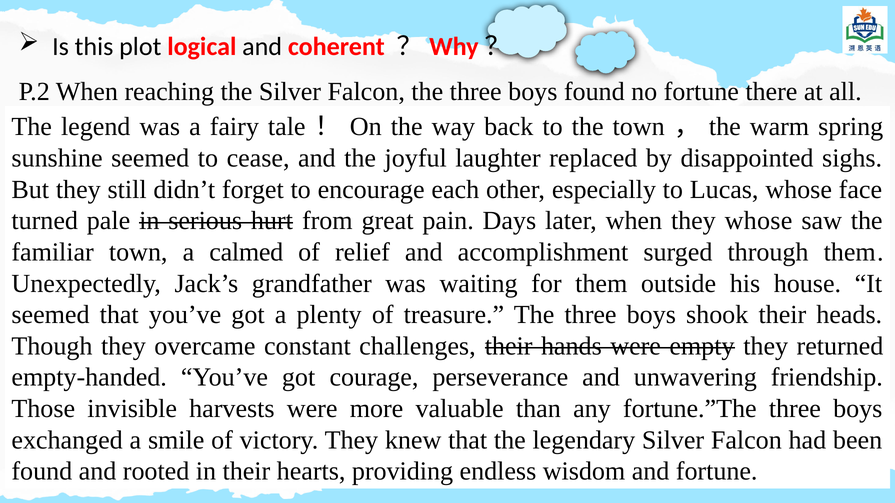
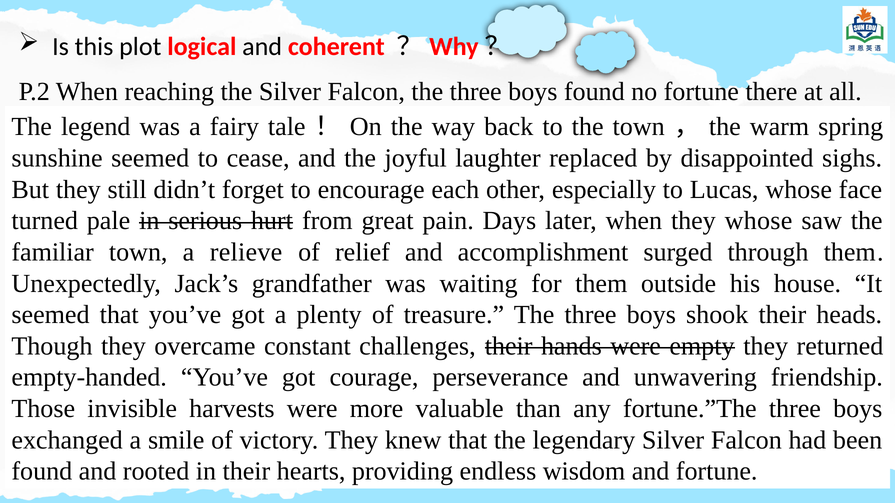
calmed: calmed -> relieve (246, 252)
